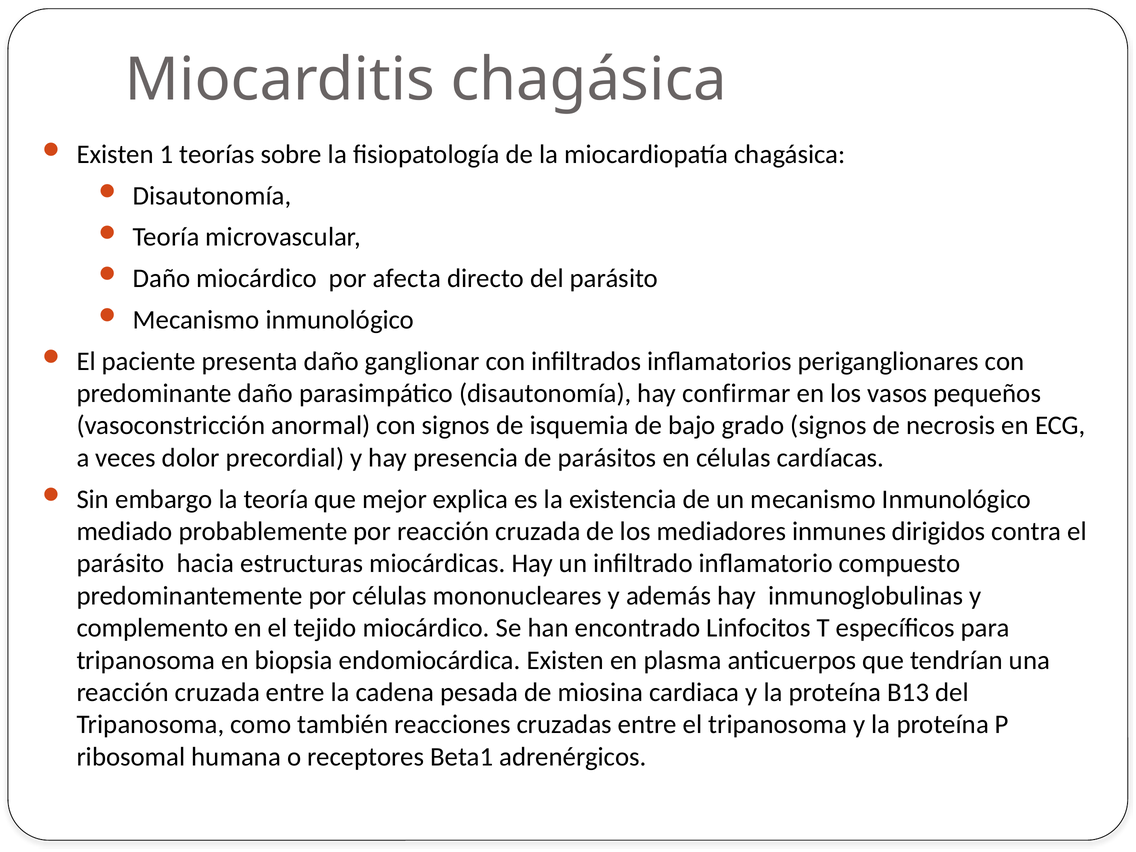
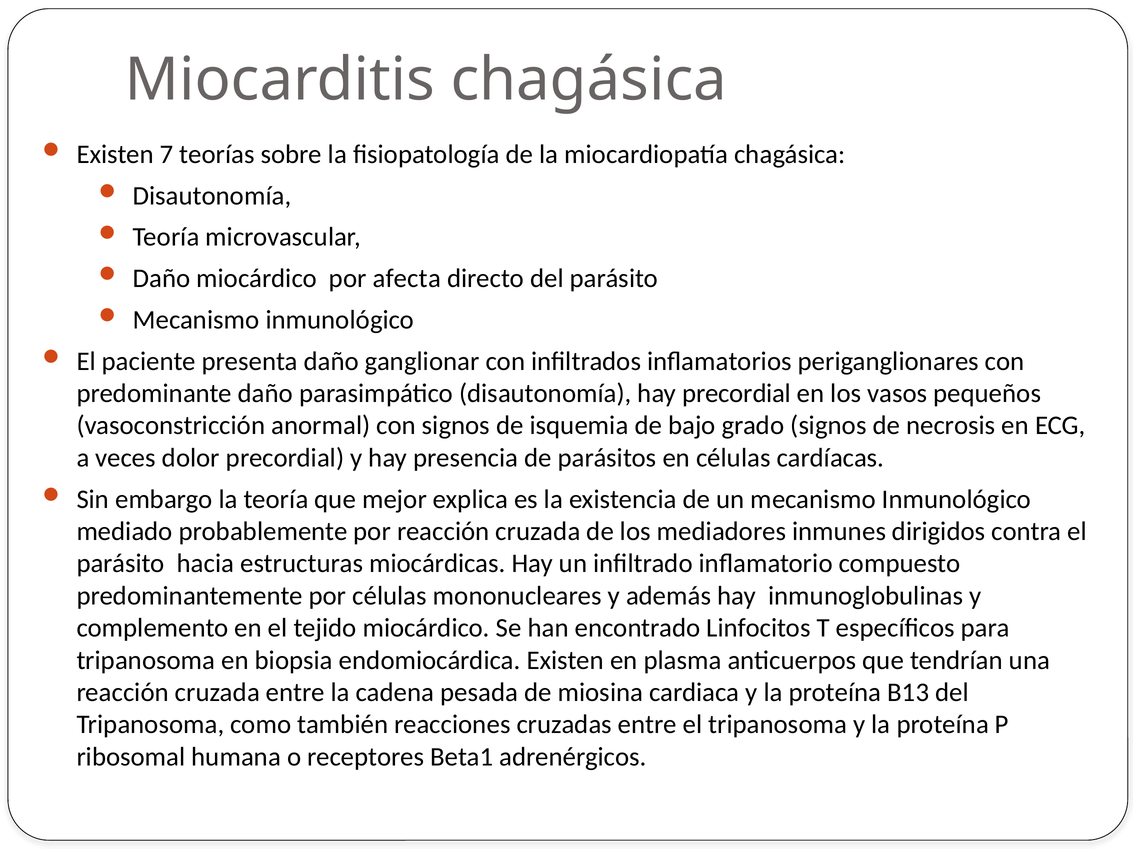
1: 1 -> 7 (167, 154)
hay confirmar: confirmar -> precordial (737, 393)
